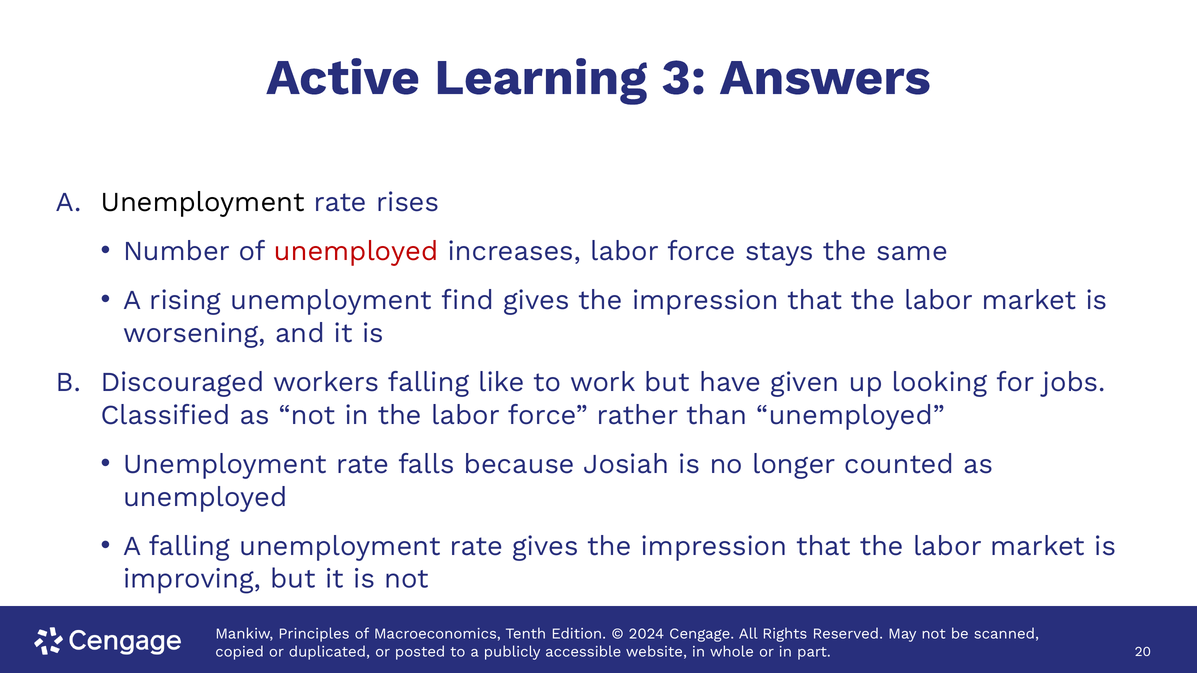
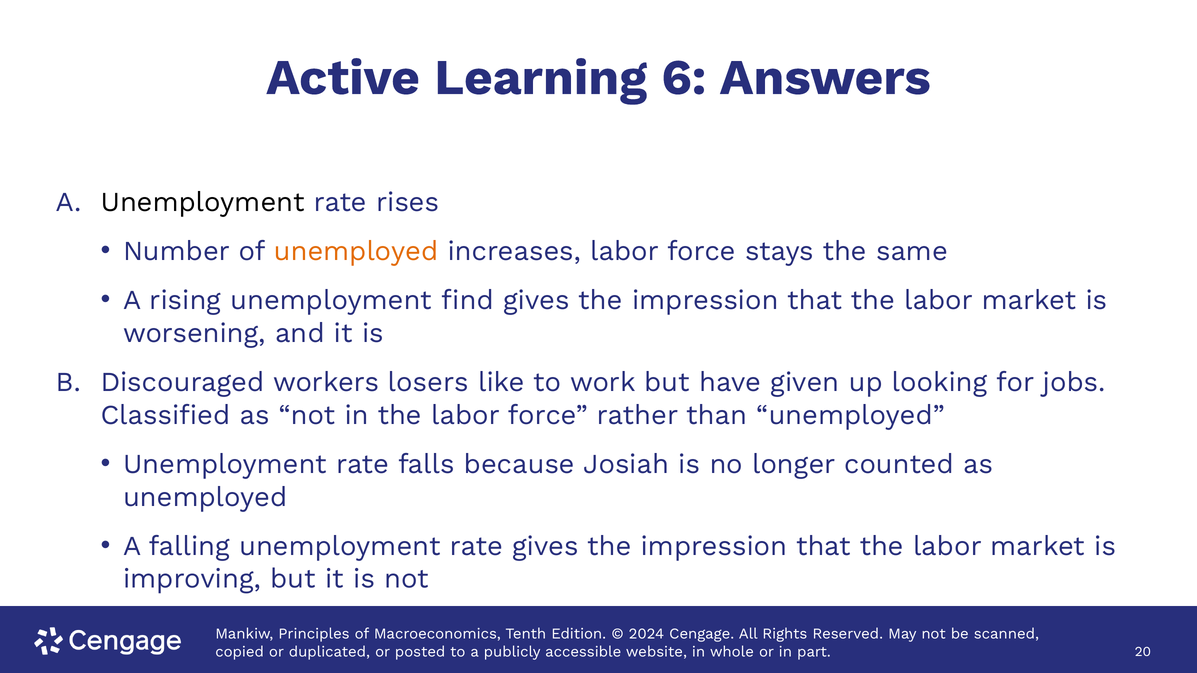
3: 3 -> 6 (684, 78)
unemployed colour: red -> orange (356, 251)
workers falling: falling -> losers (428, 382)
